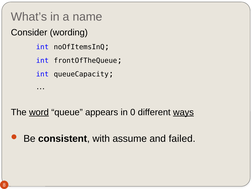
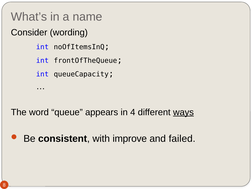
word underline: present -> none (39, 112)
0: 0 -> 4 (133, 112)
assume: assume -> improve (130, 139)
